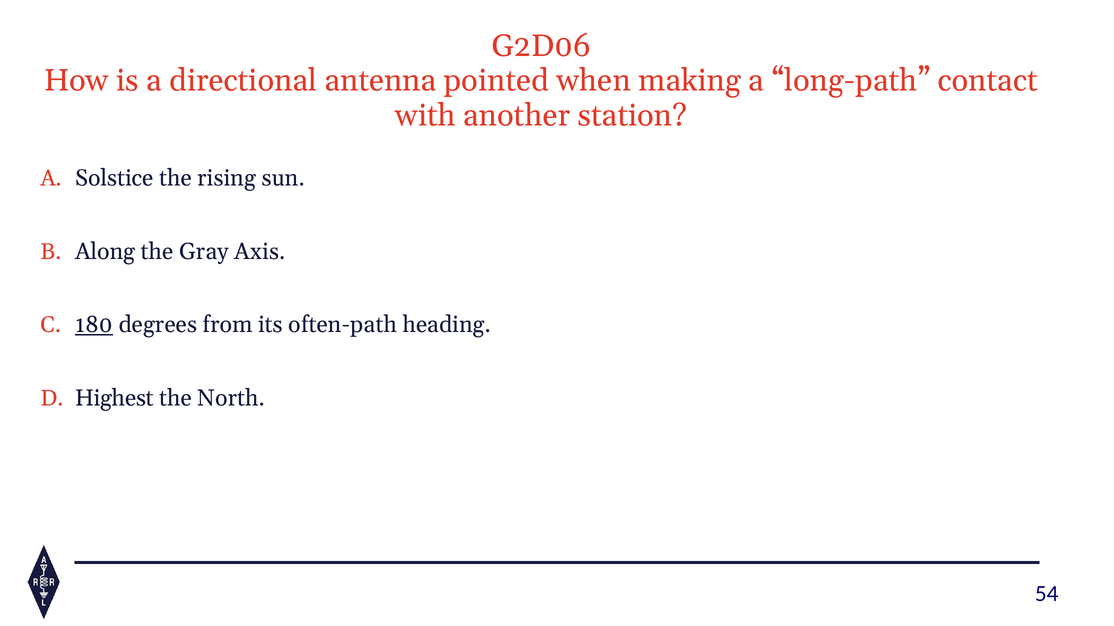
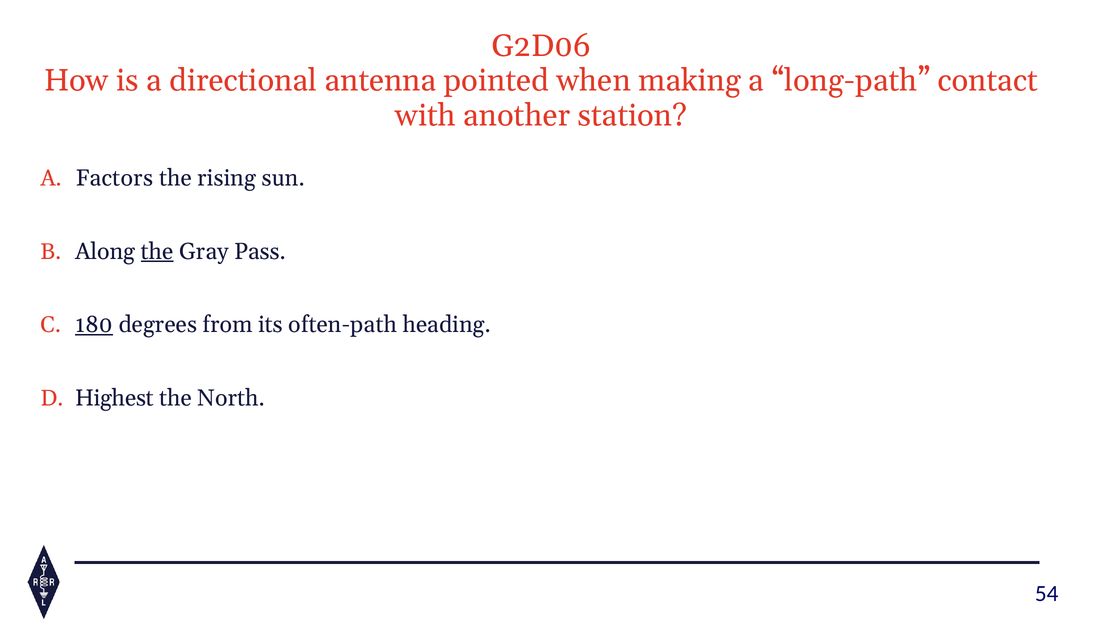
Solstice: Solstice -> Factors (114, 178)
the underline: none -> present (157, 252)
Axis: Axis -> Pass (260, 252)
